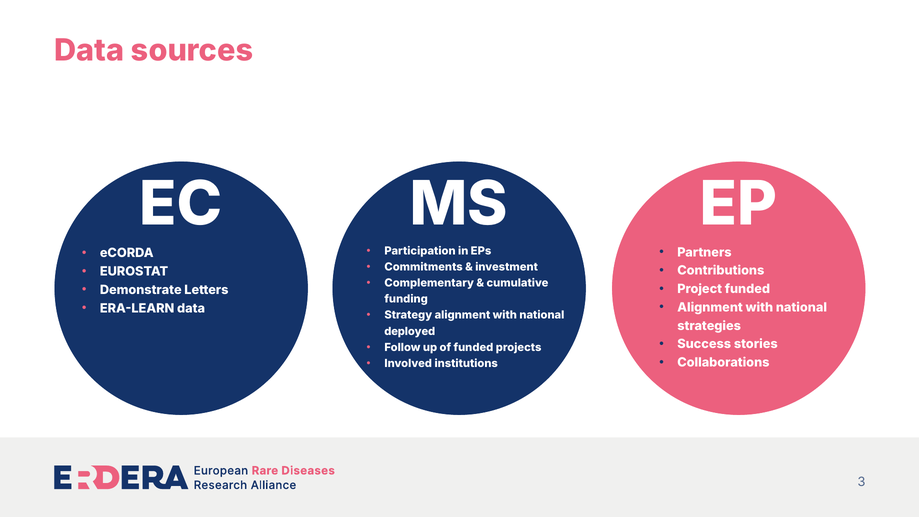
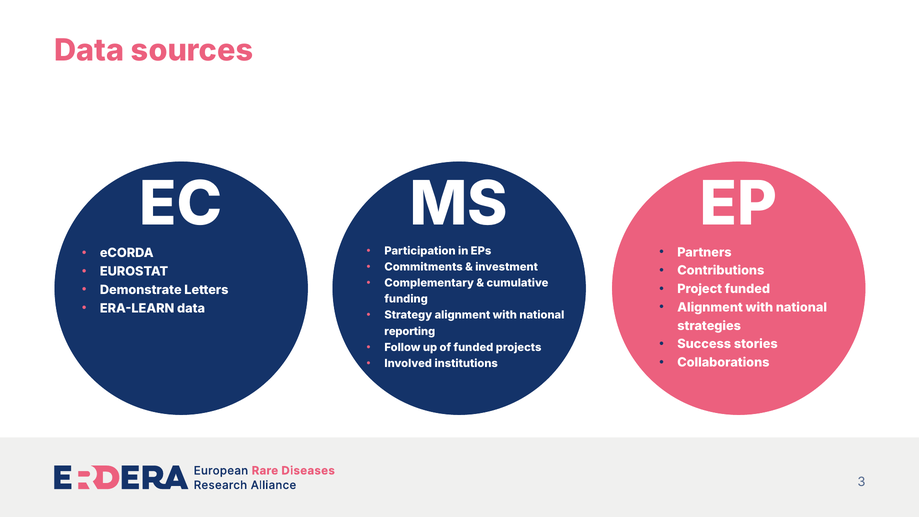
deployed: deployed -> reporting (410, 331)
